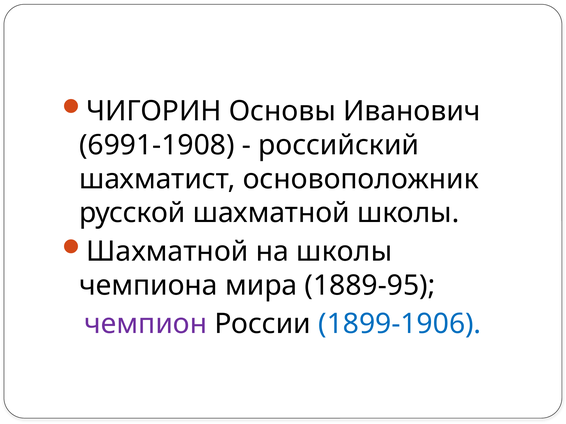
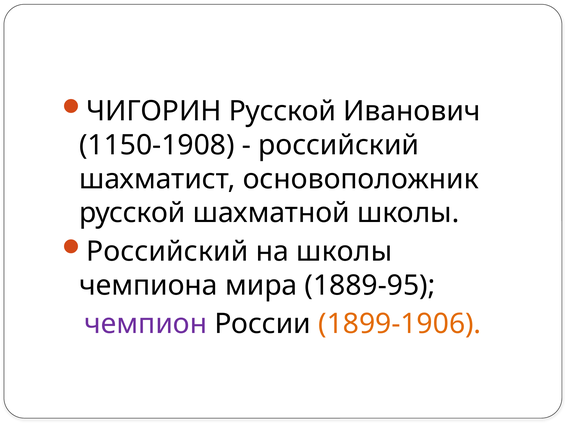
ЧИГОРИН Основы: Основы -> Русской (282, 111)
6991-1908: 6991-1908 -> 1150-1908 (157, 145)
Шахматной: Шахматной -> Российский (167, 252)
1899-1906 colour: blue -> orange (400, 324)
